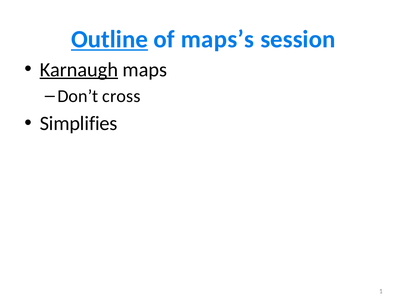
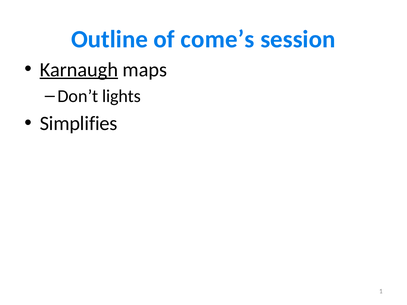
Outline underline: present -> none (109, 39)
maps’s: maps’s -> come’s (217, 39)
cross: cross -> lights (122, 96)
